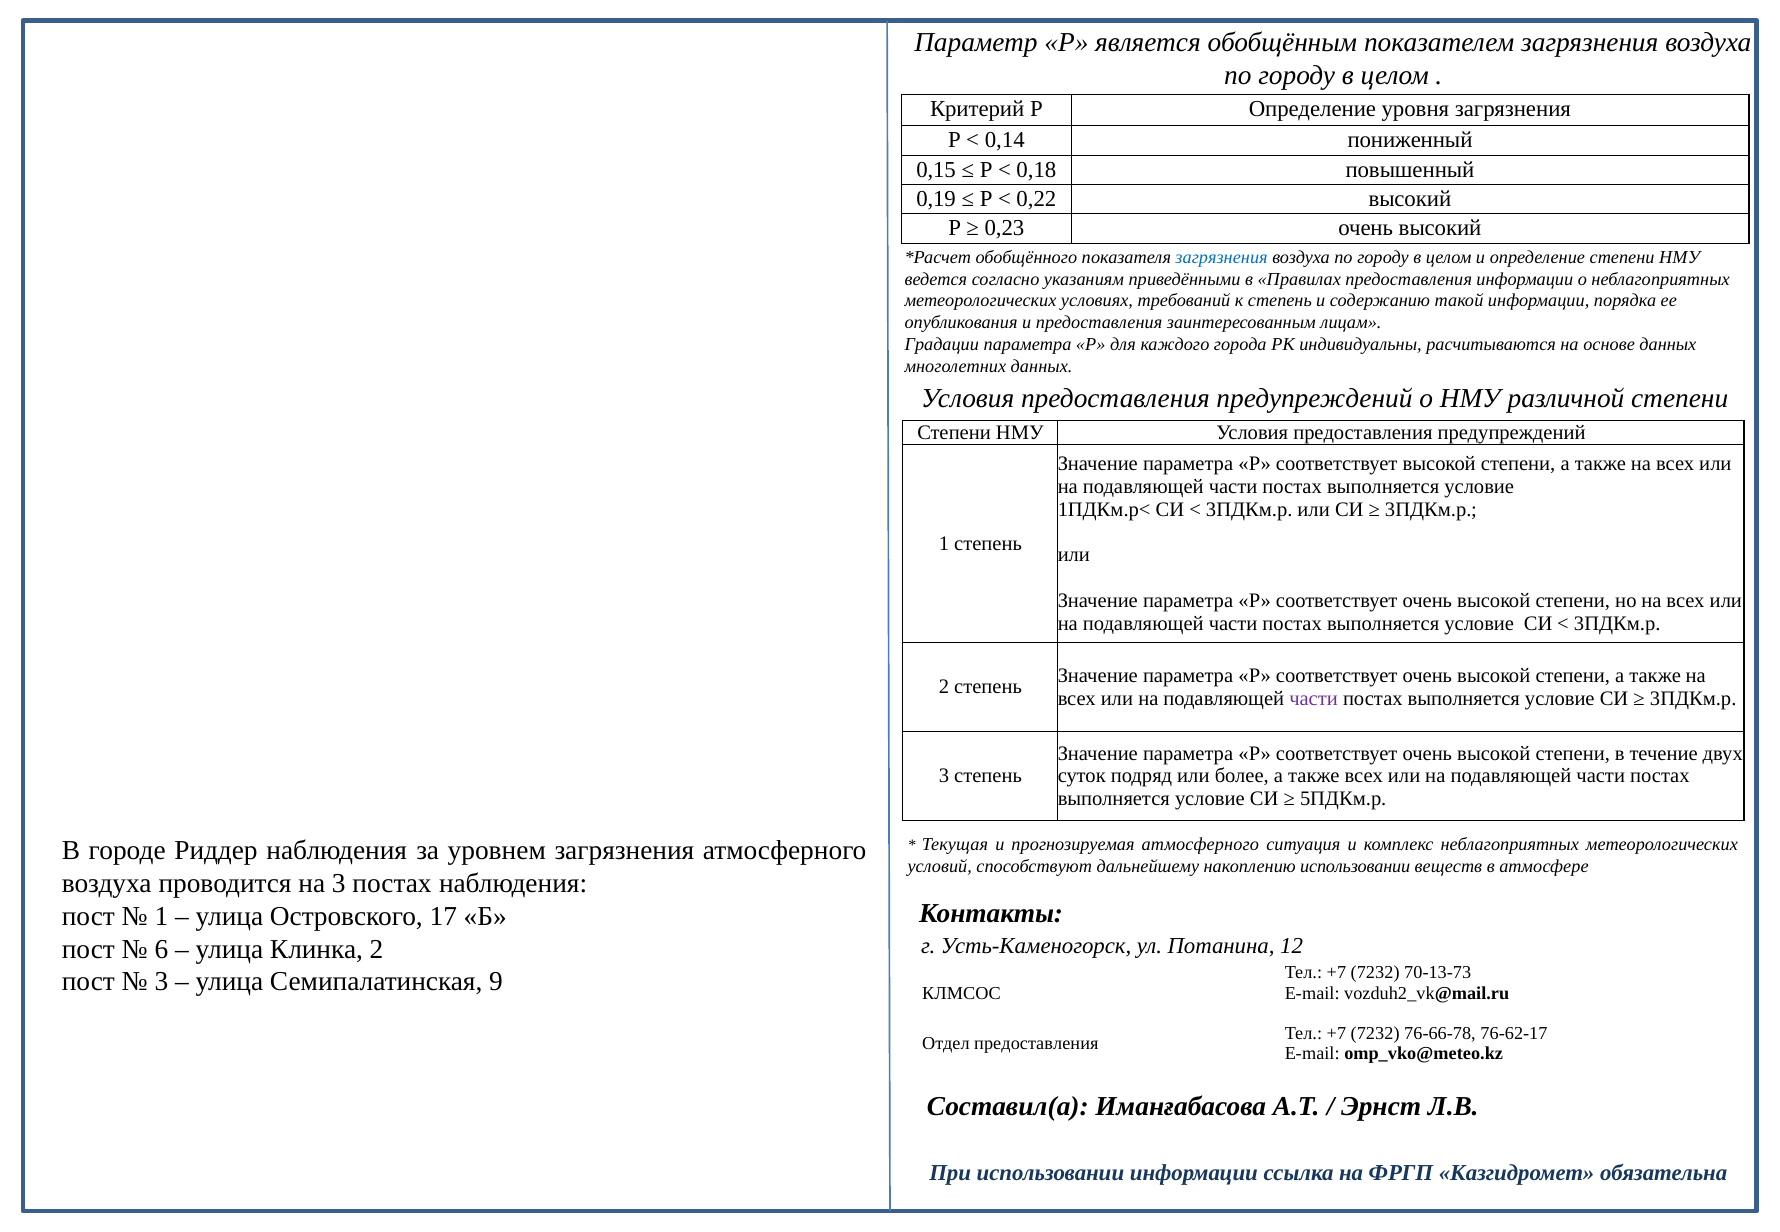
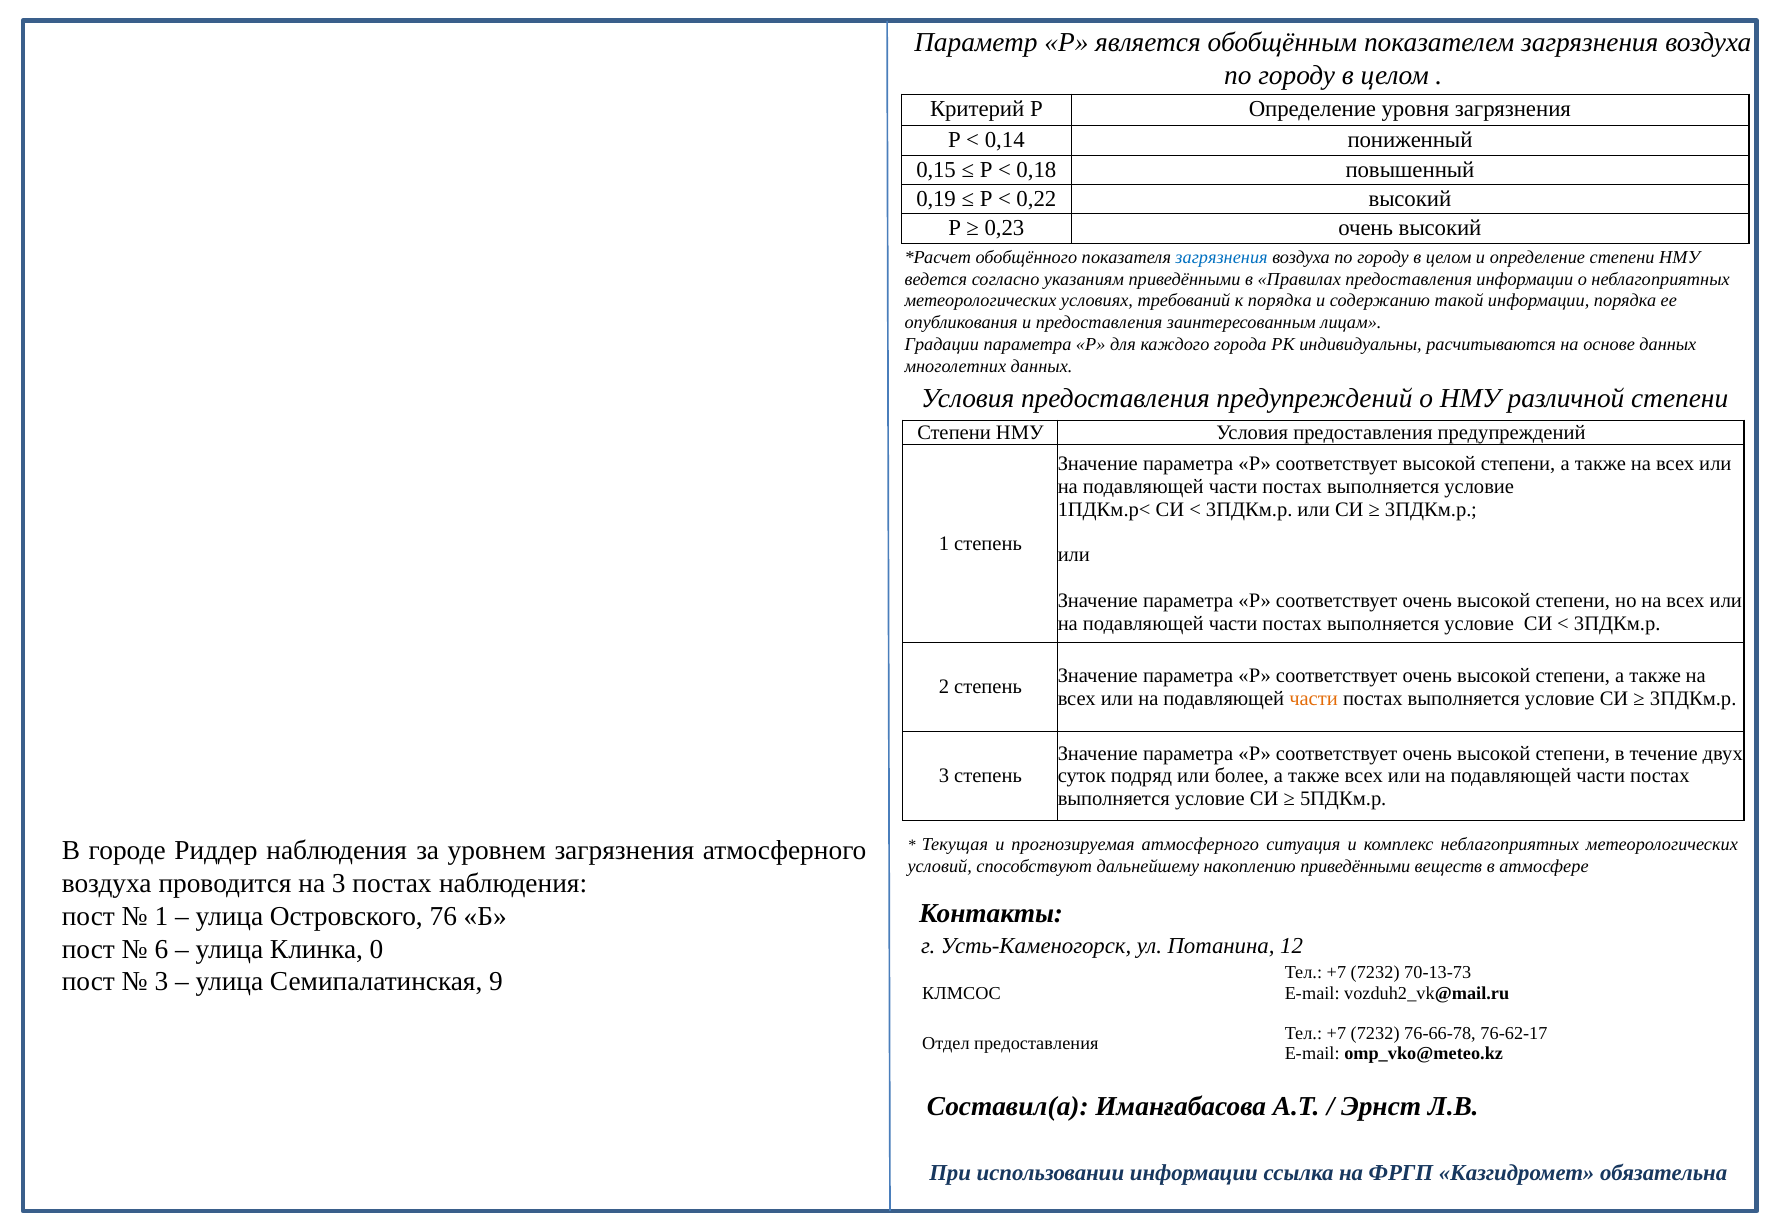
к степень: степень -> порядка (1280, 301)
части colour: purple -> orange (1314, 699)
накоплению использовании: использовании -> приведёнными (1355, 867)
17: 17 -> 76 (443, 916)
Клинка 2: 2 -> 0 (377, 949)
